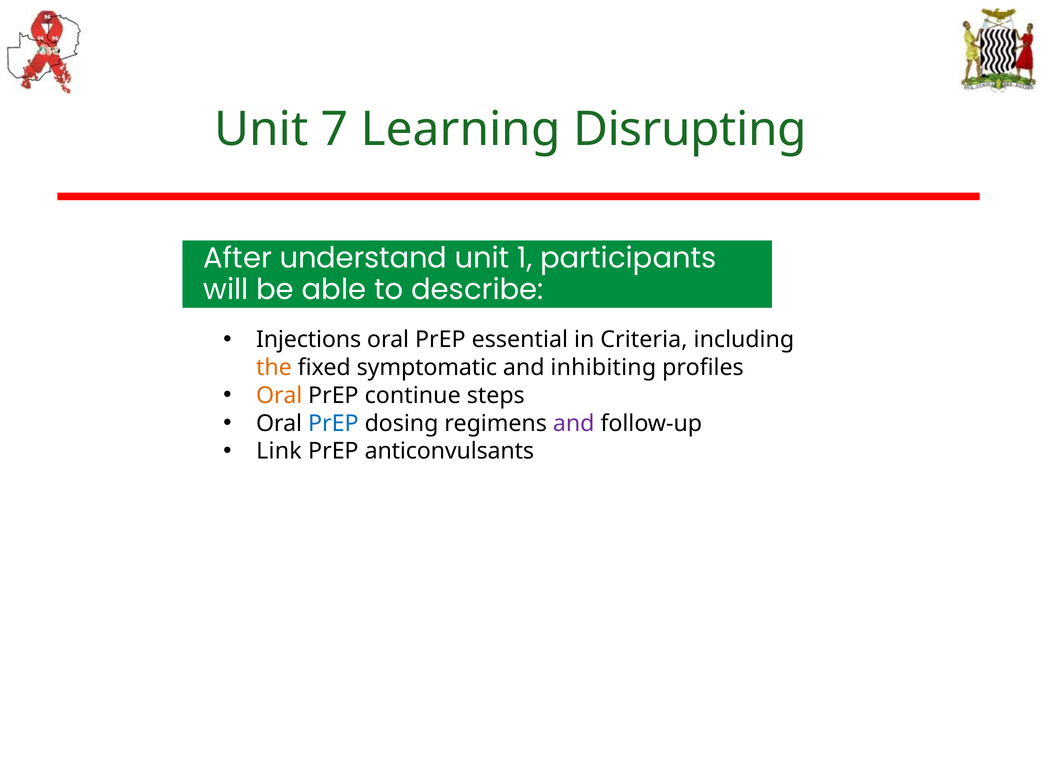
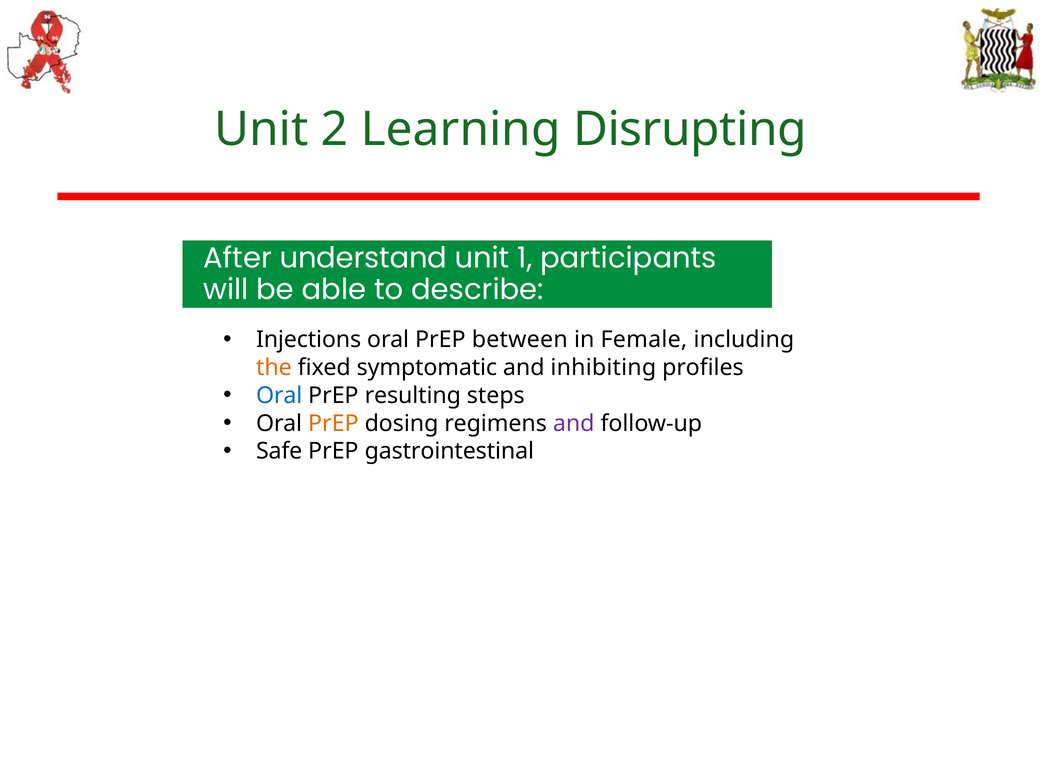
7: 7 -> 2 (335, 130)
essential: essential -> between (520, 340)
Criteria: Criteria -> Female (644, 340)
Oral colour: orange -> blue (279, 396)
continue: continue -> resulting (413, 396)
PrEP colour: blue -> orange (333, 424)
Link: Link -> Safe (279, 452)
anticonvulsants: anticonvulsants -> gastrointestinal (449, 452)
